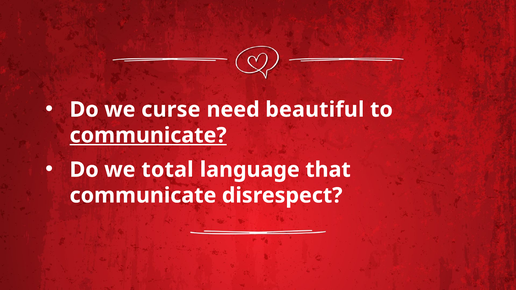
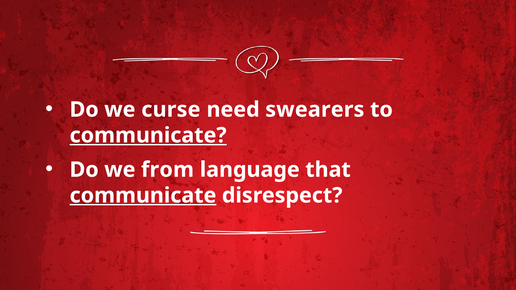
beautiful: beautiful -> swearers (315, 110)
total: total -> from (168, 170)
communicate underline: none -> present (143, 196)
